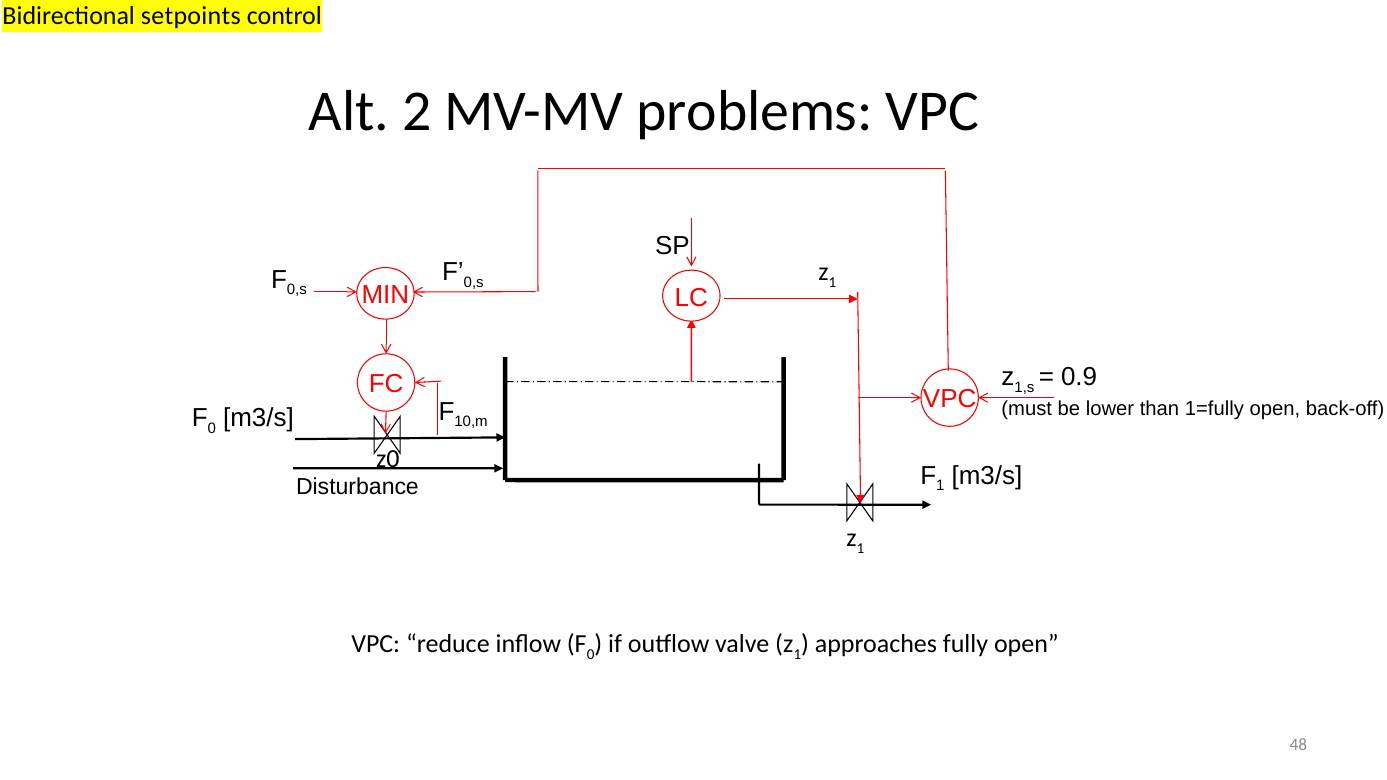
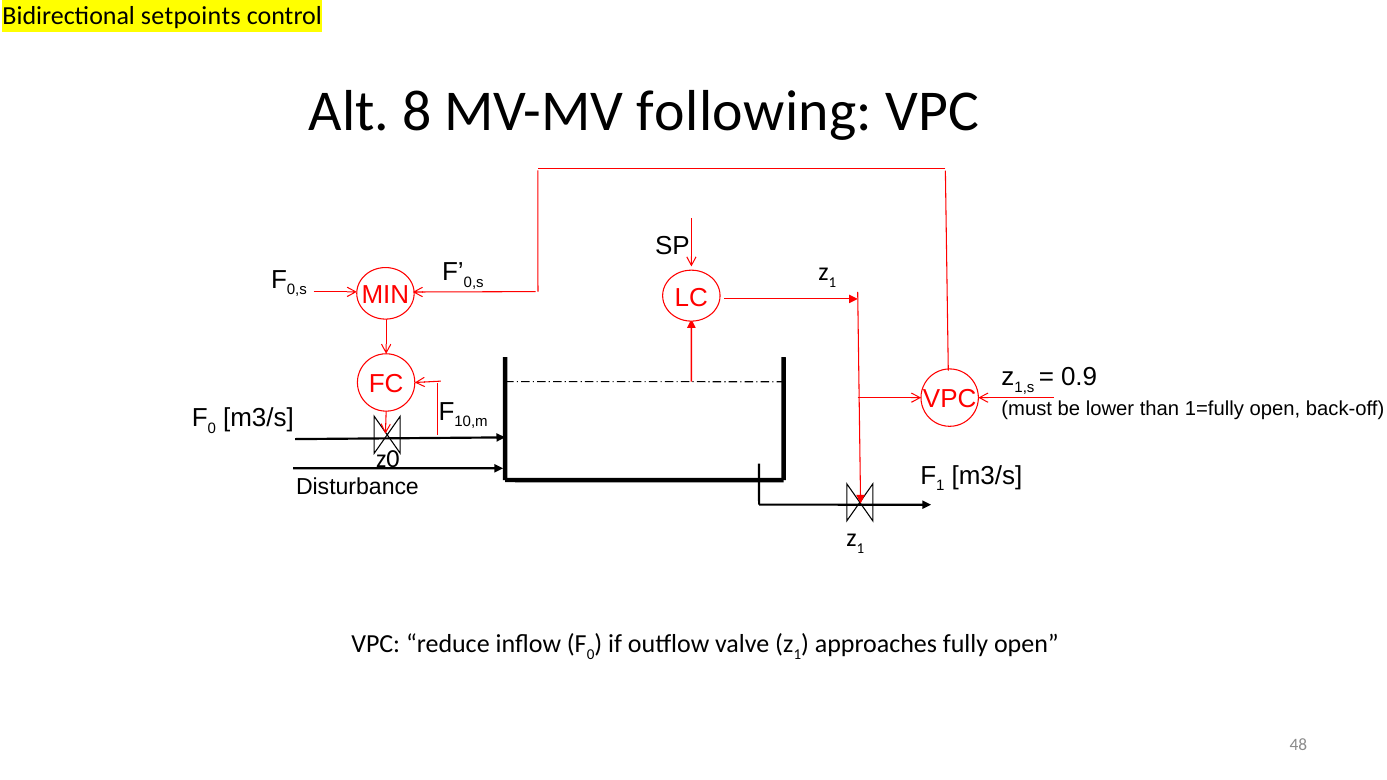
2: 2 -> 8 (417, 111)
problems: problems -> following (755, 111)
